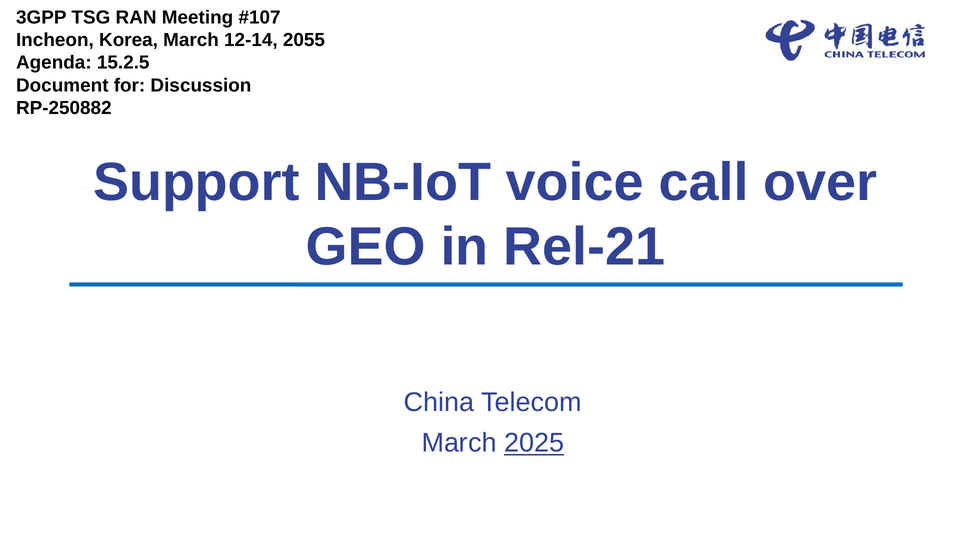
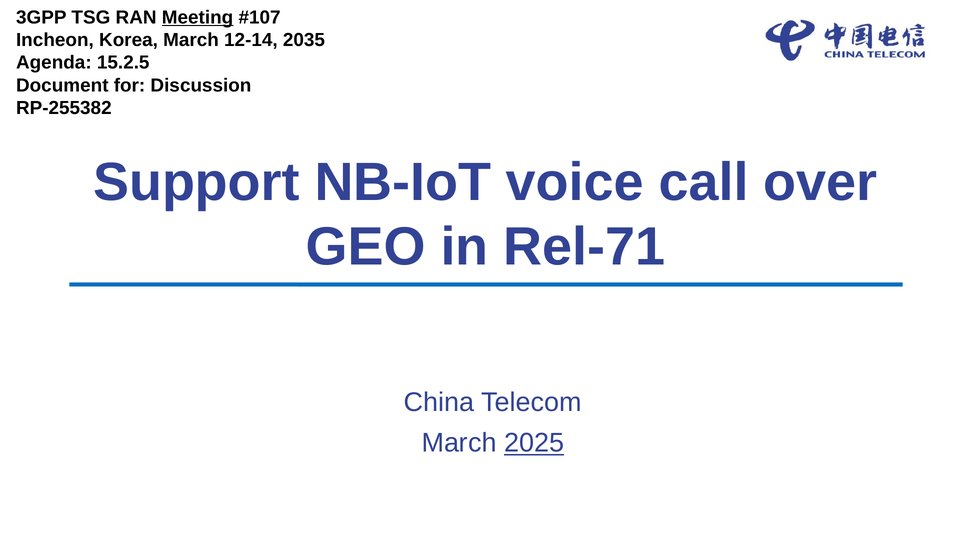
Meeting underline: none -> present (198, 17)
2055: 2055 -> 2035 (304, 40)
RP-250882: RP-250882 -> RP-255382 (64, 108)
Rel-21: Rel-21 -> Rel-71 (584, 247)
